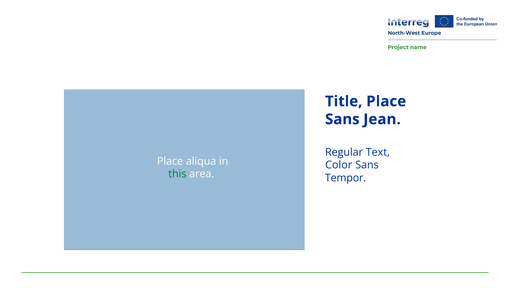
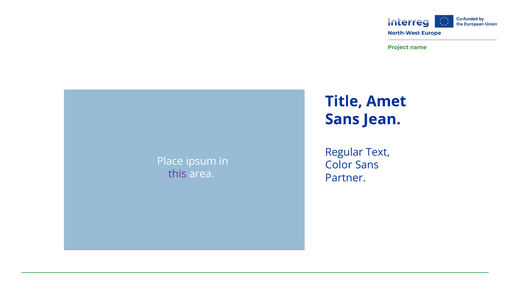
Title Place: Place -> Amet (386, 101)
aliqua: aliqua -> ipsum (201, 161)
this colour: green -> purple (177, 174)
Tempor: Tempor -> Partner (345, 178)
